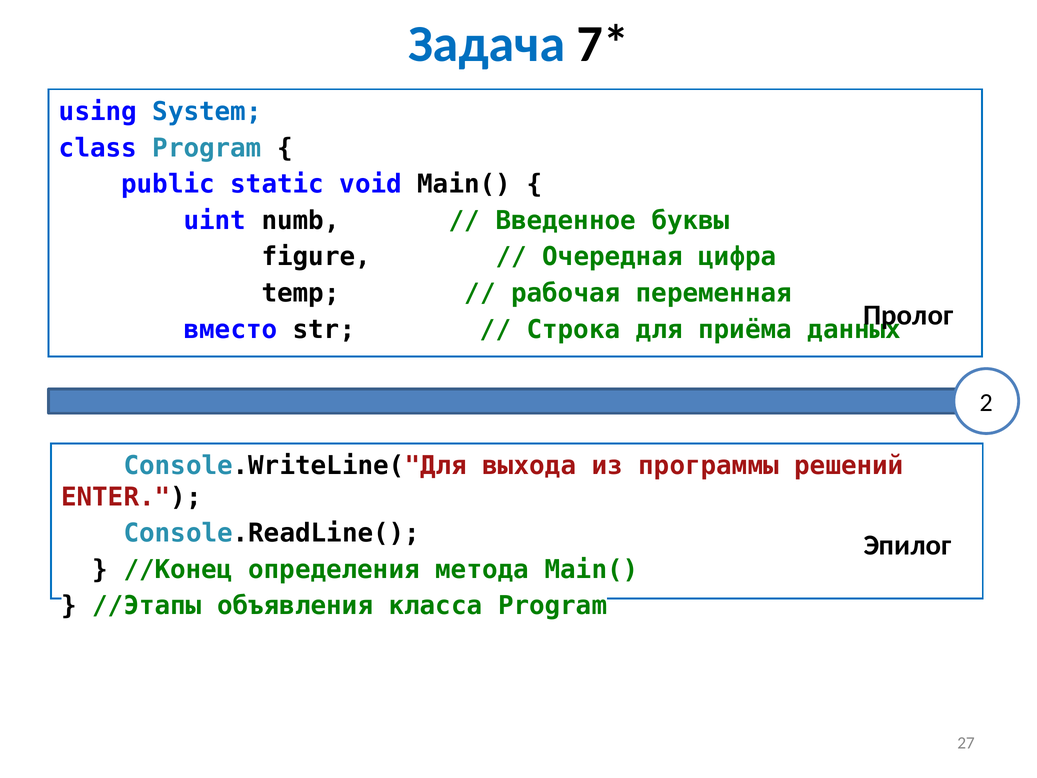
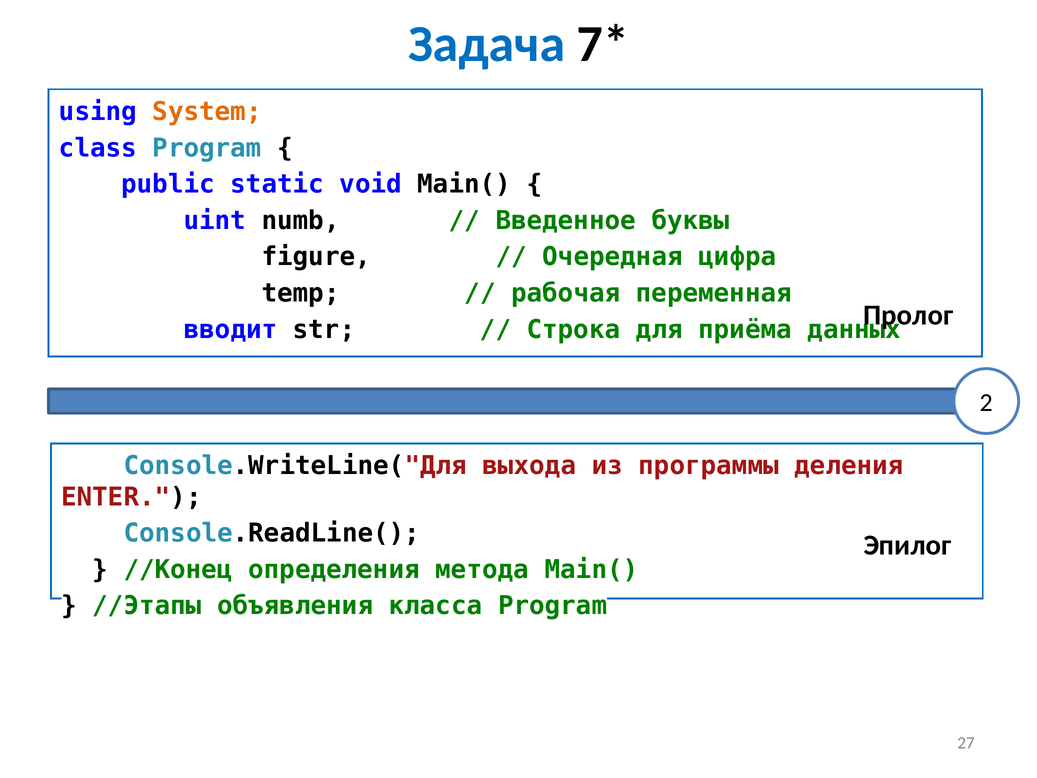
System colour: blue -> orange (207, 112)
вместо: вместо -> вводит (231, 329)
решений: решений -> деления (849, 466)
